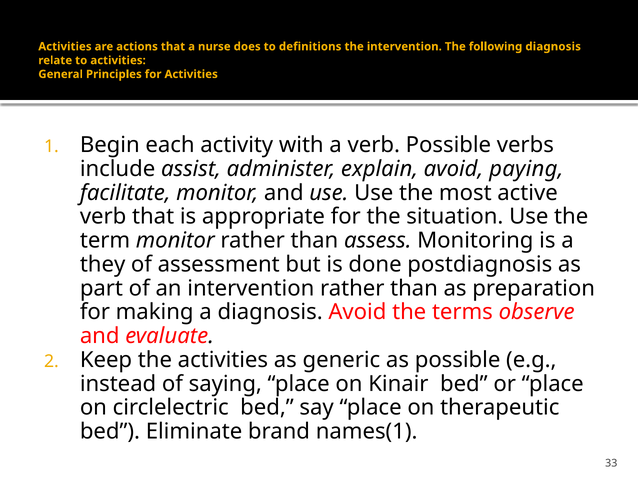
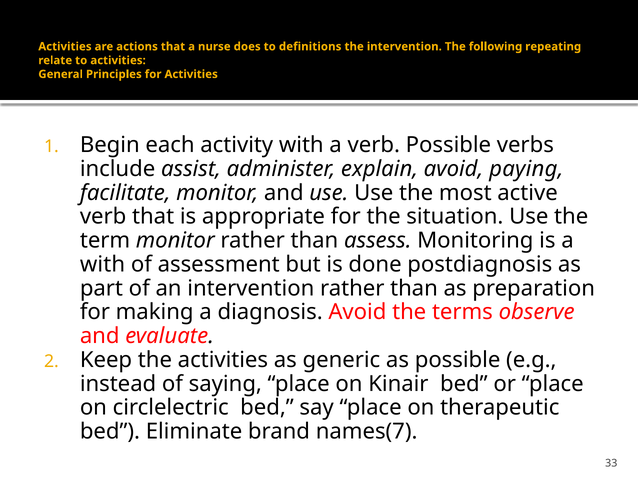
following diagnosis: diagnosis -> repeating (553, 47)
they: they -> with (103, 265)
names(1: names(1 -> names(7 (367, 432)
